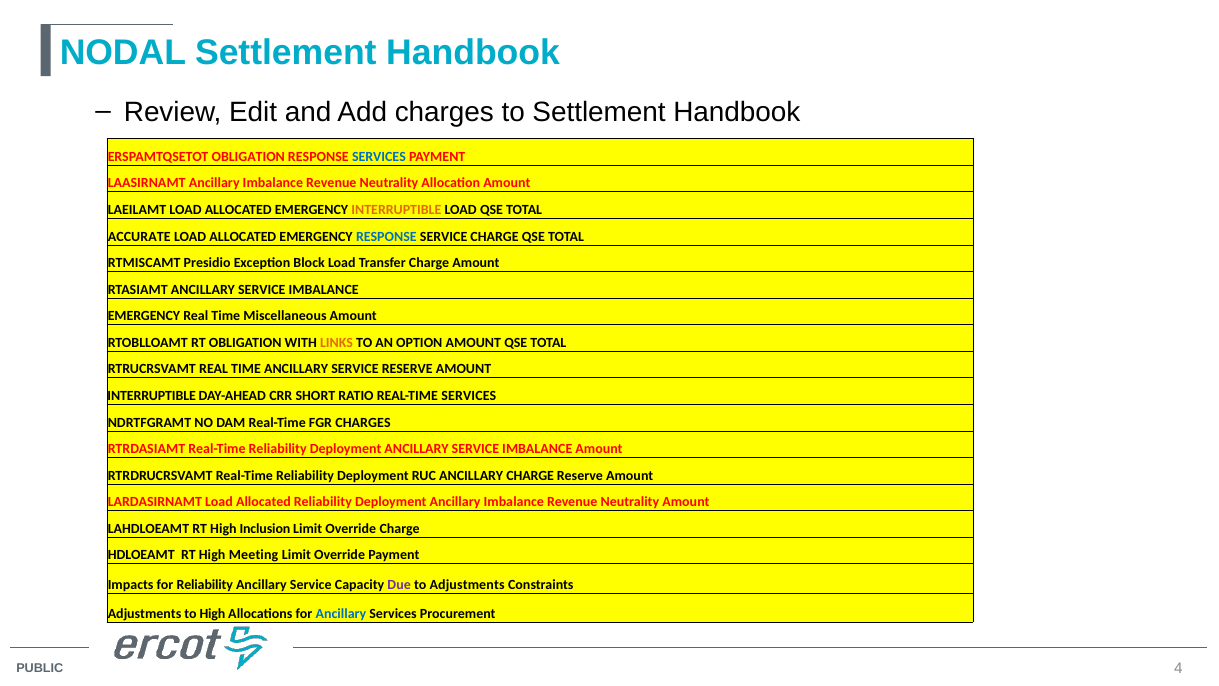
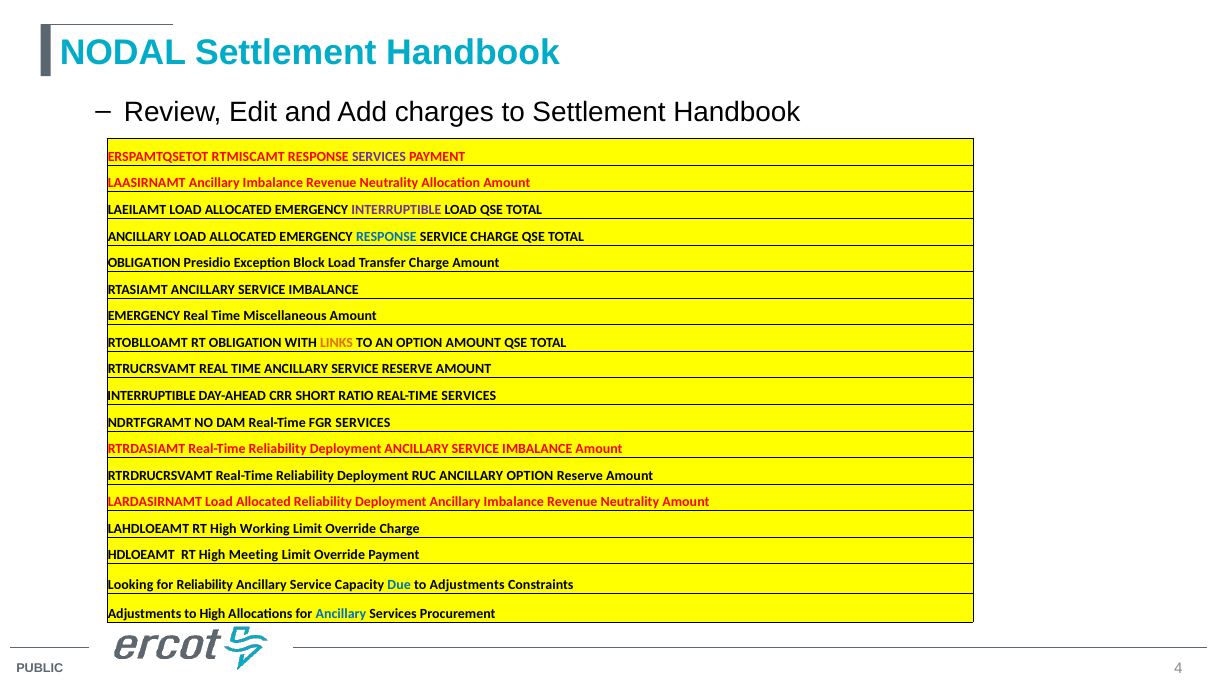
ERSPAMTQSETOT OBLIGATION: OBLIGATION -> RTMISCAMT (248, 157)
SERVICES colour: blue -> purple (379, 157)
INTERRUPTIBLE colour: orange -> purple (396, 210)
ACCURATE: ACCURATE -> ANCILLARY (139, 236)
RTMISCAMT: RTMISCAMT -> OBLIGATION (144, 263)
FGR CHARGES: CHARGES -> SERVICES (363, 422)
ANCILLARY CHARGE: CHARGE -> OPTION (530, 475)
Inclusion: Inclusion -> Working (265, 529)
Impacts: Impacts -> Looking (131, 584)
Due colour: purple -> blue (399, 584)
